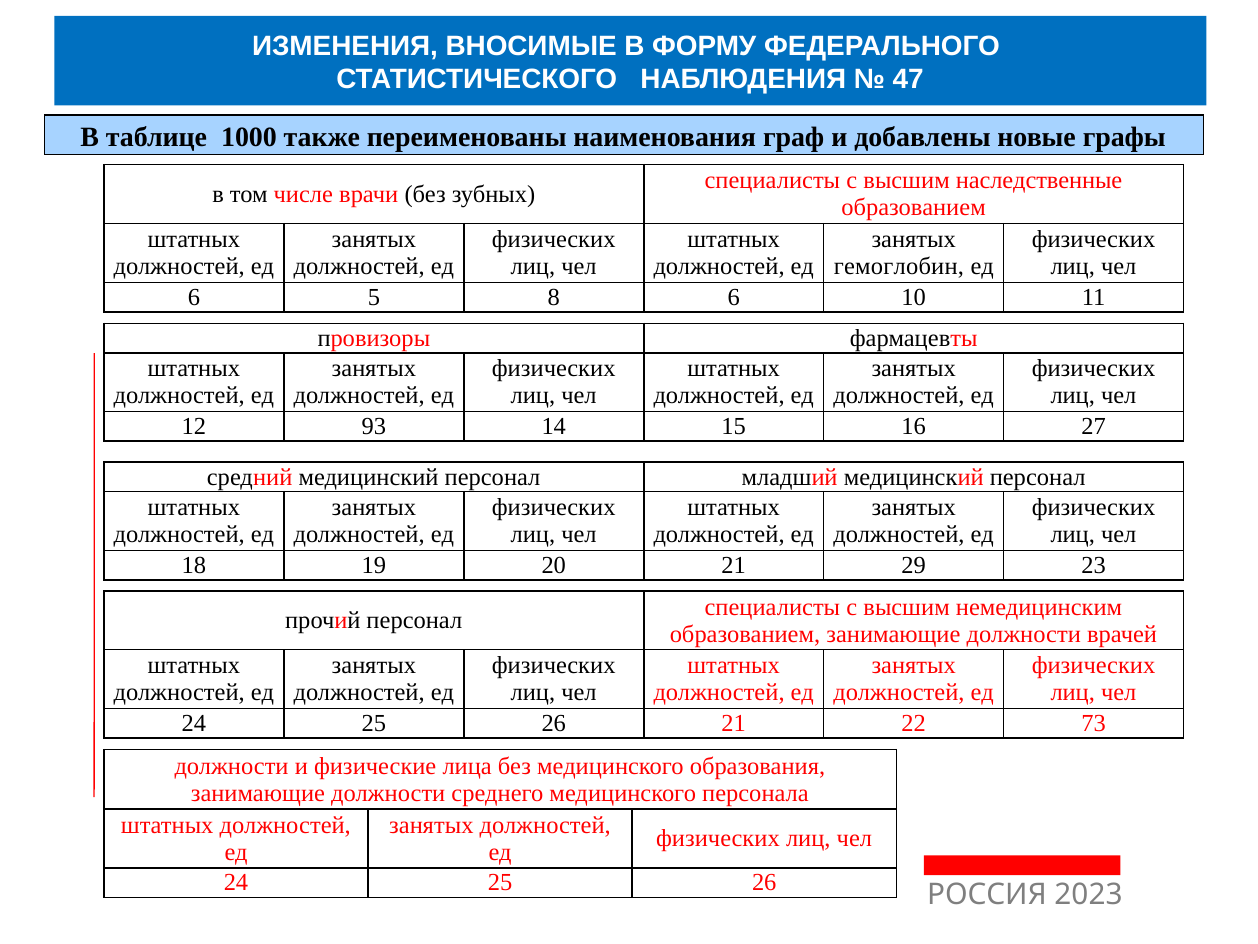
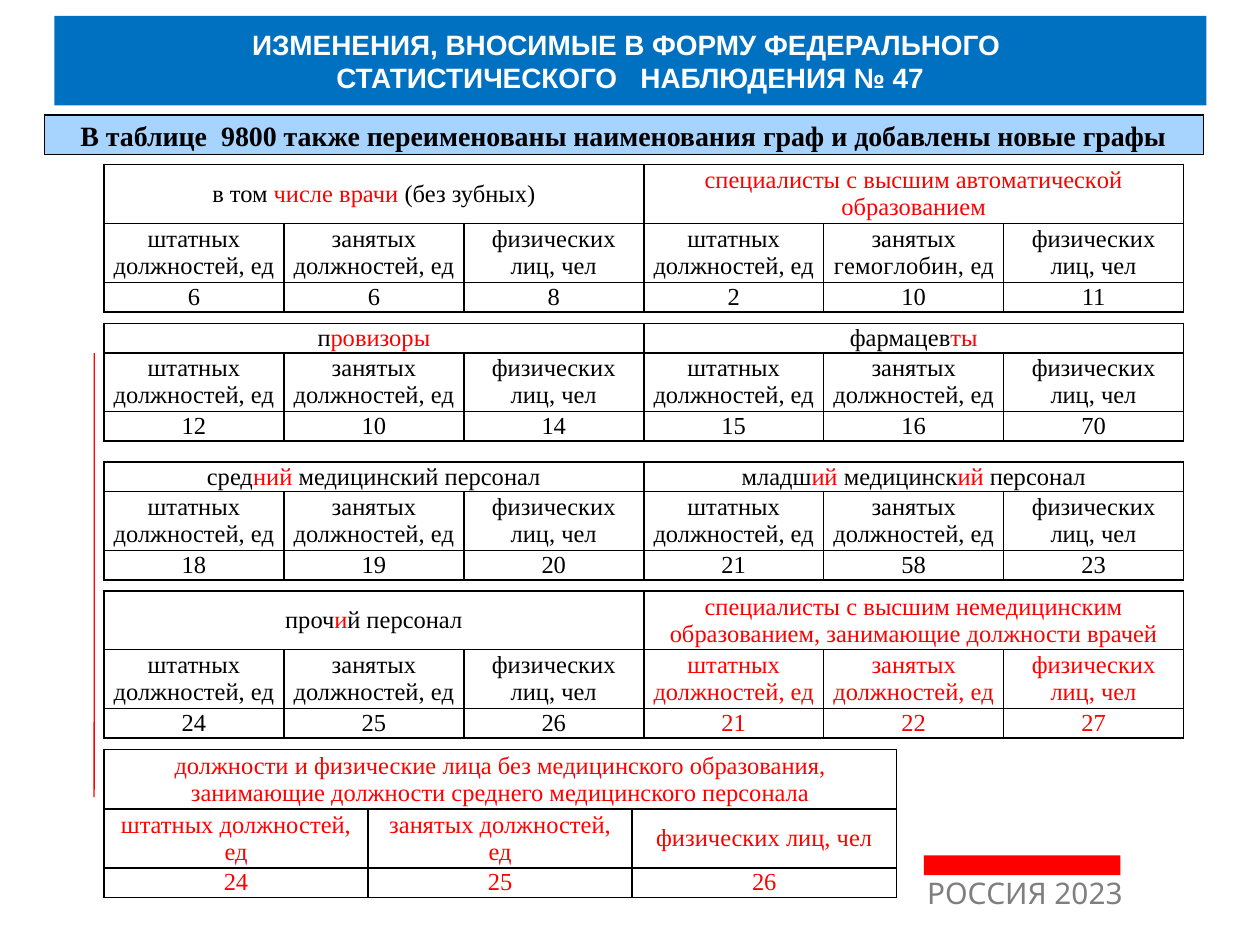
1000: 1000 -> 9800 (249, 137)
наследственные: наследственные -> автоматической (1039, 181)
6 5: 5 -> 6 (374, 297)
8 6: 6 -> 2 (734, 297)
12 93: 93 -> 10 (374, 426)
27: 27 -> 70 (1094, 426)
29: 29 -> 58 (914, 565)
73: 73 -> 27 (1094, 723)
